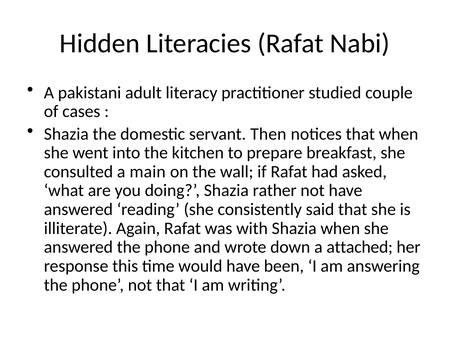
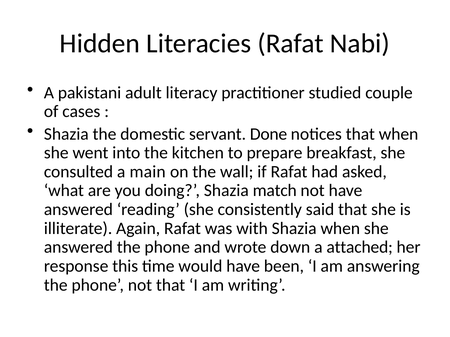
Then: Then -> Done (269, 134)
rather: rather -> match (275, 191)
